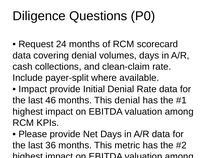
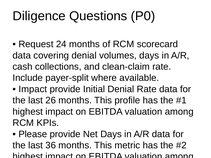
46: 46 -> 26 (51, 101)
This denial: denial -> profile (127, 101)
